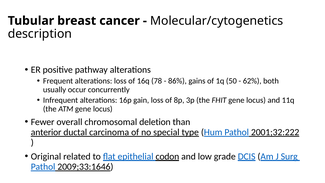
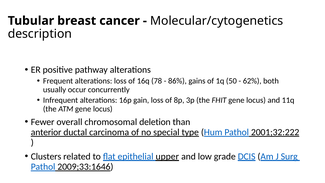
Original: Original -> Clusters (46, 156)
codon: codon -> upper (167, 156)
